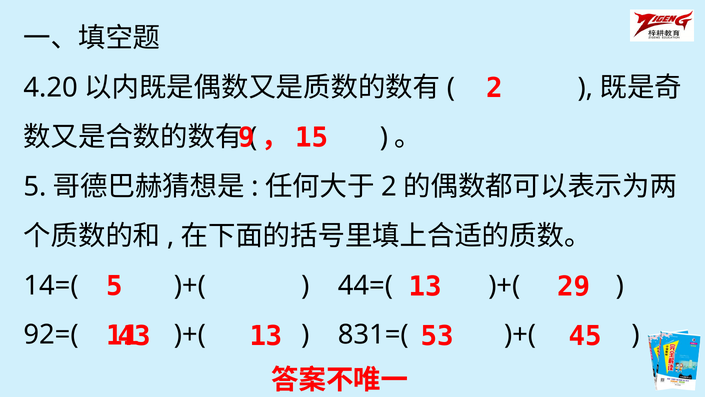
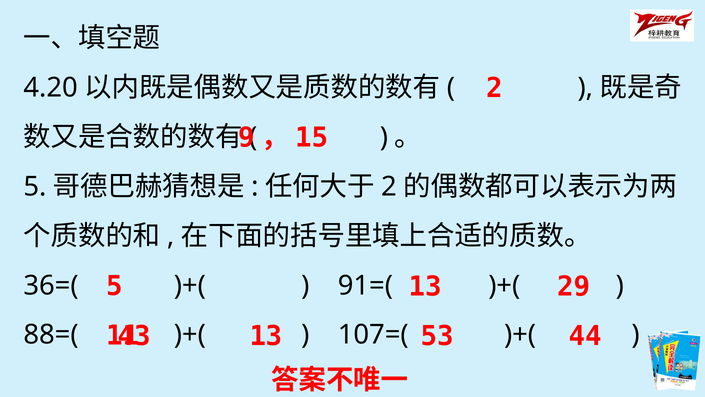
14=(: 14=( -> 36=( (51, 285)
44=(: 44=( -> 91=( (365, 285)
45: 45 -> 44 (585, 336)
92=(: 92=( -> 88=( (51, 335)
831=(: 831=( -> 107=( (373, 335)
